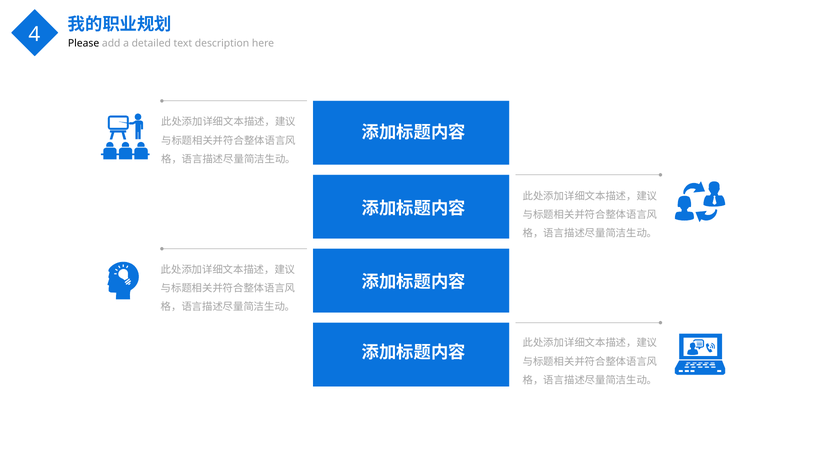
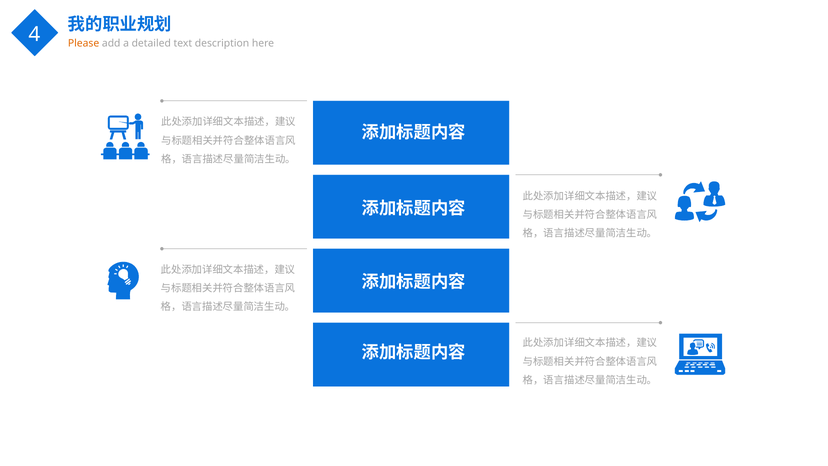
Please colour: black -> orange (84, 43)
